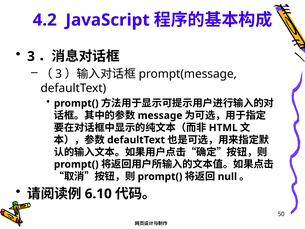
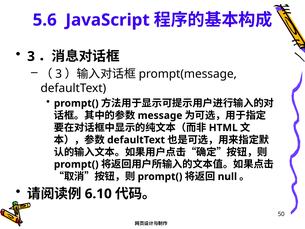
4.2: 4.2 -> 5.6 (45, 20)
